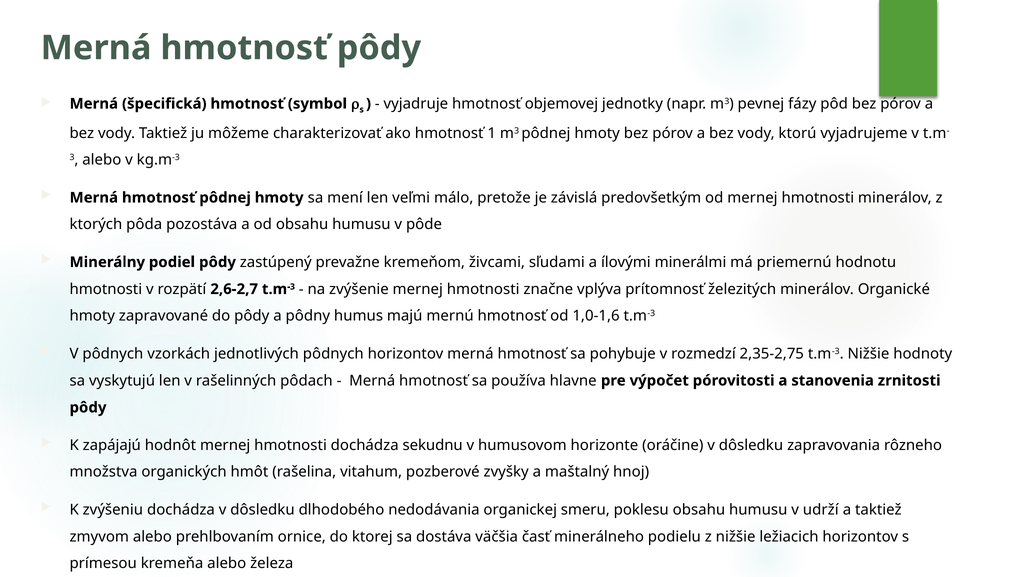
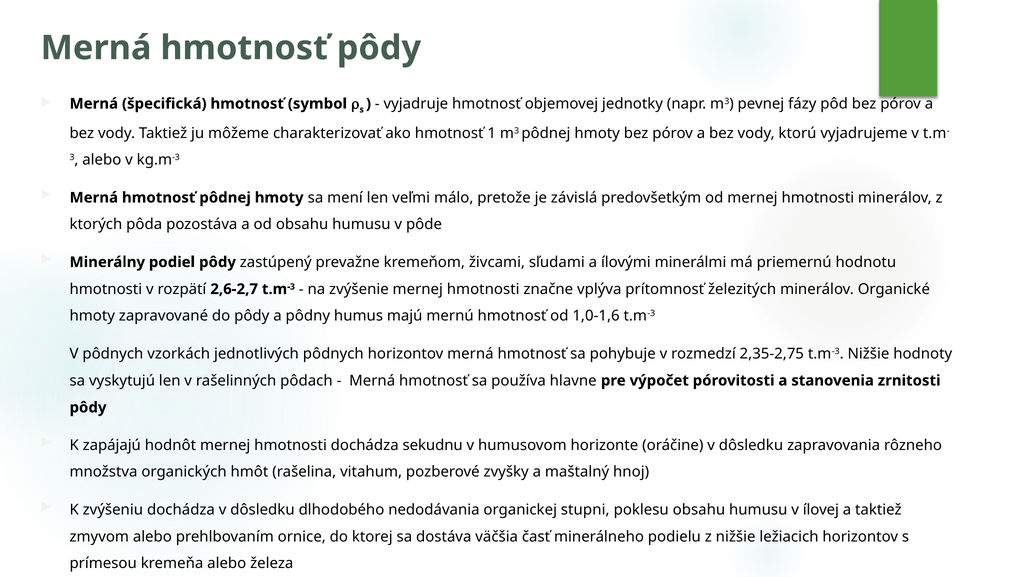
smeru: smeru -> stupni (585, 510)
udrží: udrží -> ílovej (821, 510)
